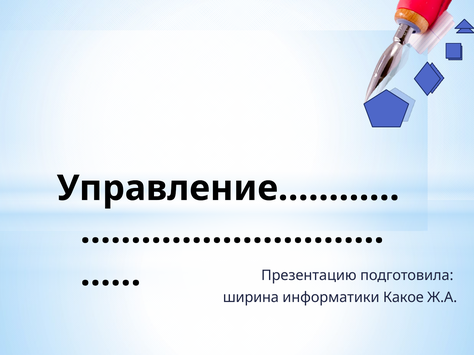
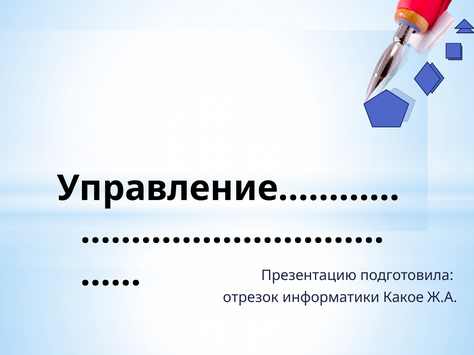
ширина: ширина -> отрезок (251, 298)
